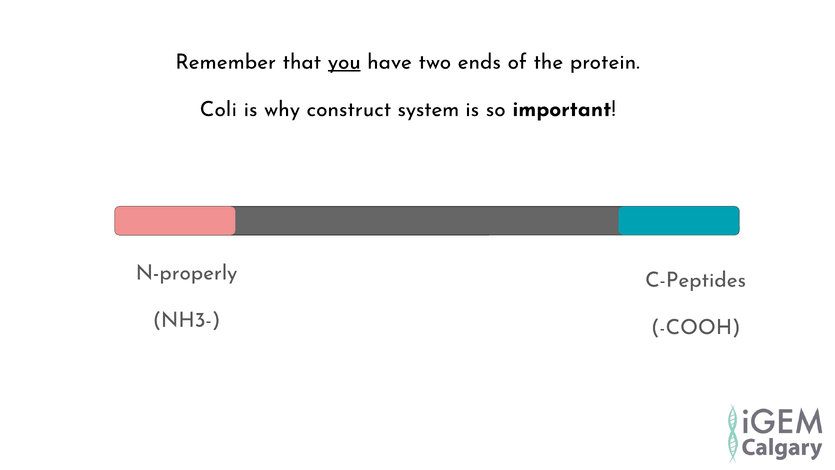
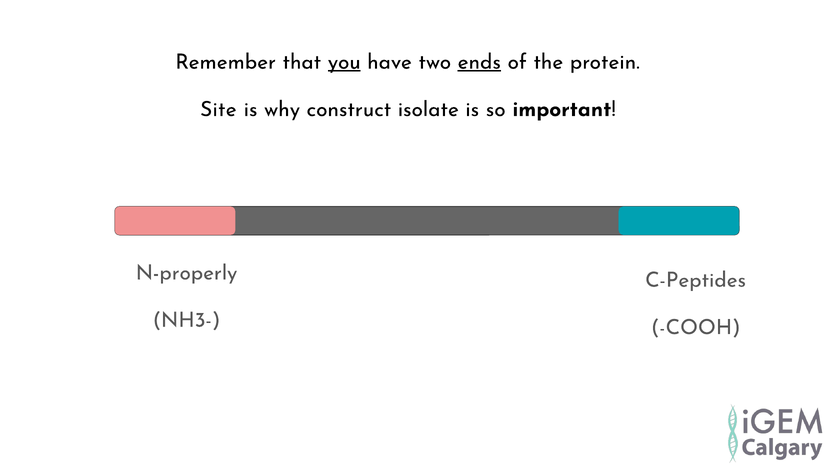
ends underline: none -> present (479, 62)
Coli: Coli -> Site (218, 109)
system: system -> isolate (428, 109)
